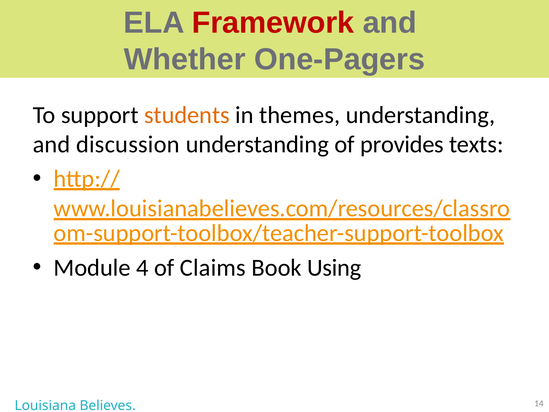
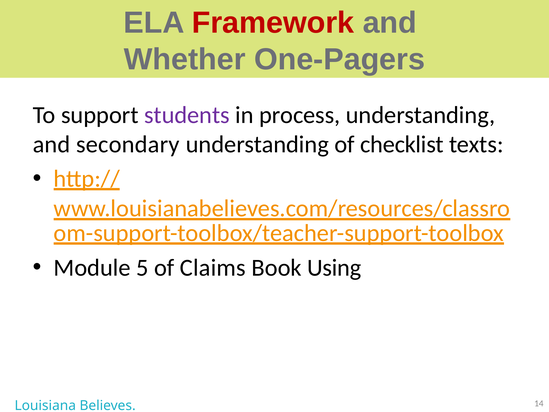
students colour: orange -> purple (187, 115)
themes: themes -> process (300, 115)
discussion: discussion -> secondary (128, 144)
provides: provides -> checklist (402, 144)
4: 4 -> 5 (142, 268)
